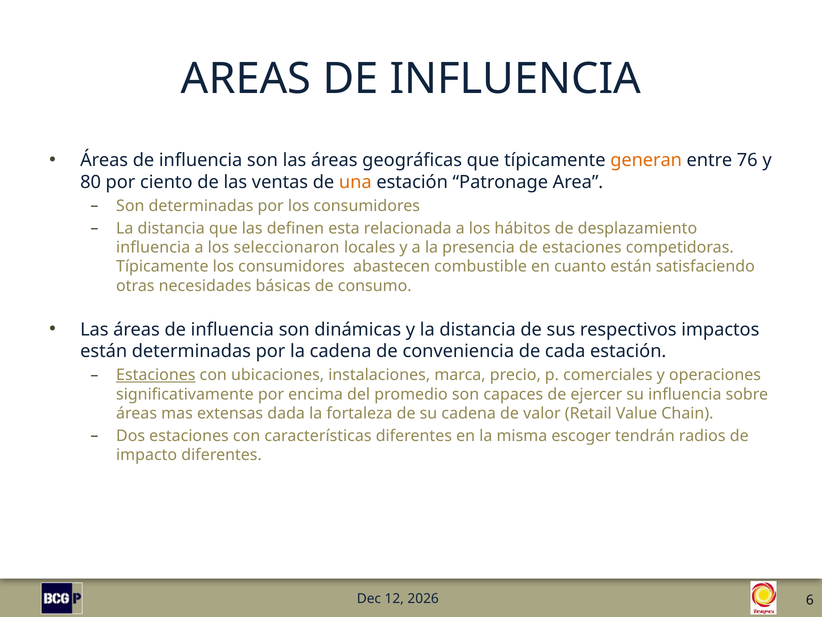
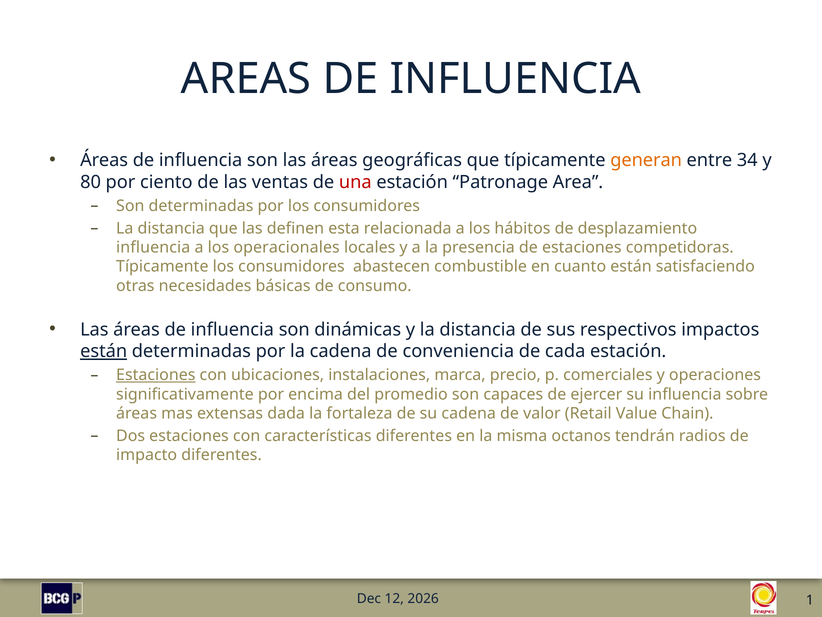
76: 76 -> 34 (747, 160)
una colour: orange -> red (355, 182)
seleccionaron: seleccionaron -> operacionales (287, 247)
están underline: none -> present (104, 351)
escoger: escoger -> octanos (581, 435)
6: 6 -> 1 (810, 600)
